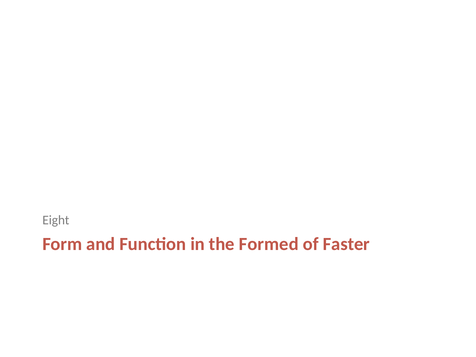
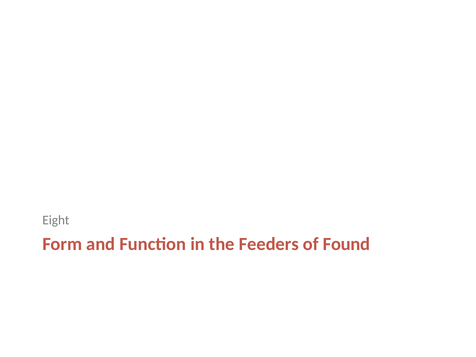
Formed: Formed -> Feeders (269, 244)
Faster: Faster -> Found (346, 244)
